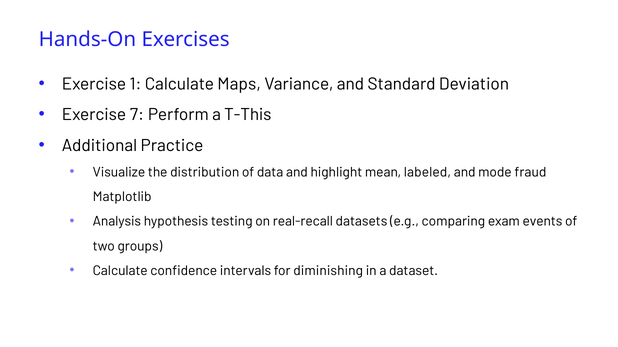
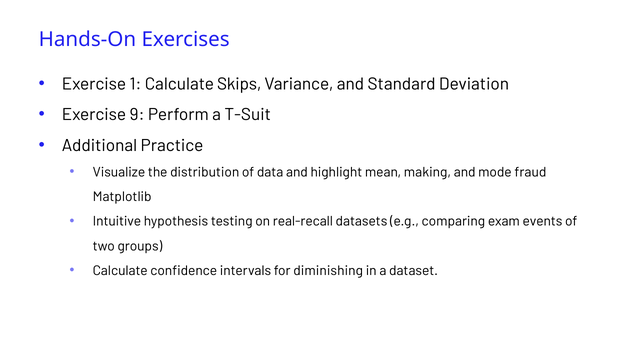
Maps: Maps -> Skips (239, 84)
7: 7 -> 9 (137, 115)
T-This: T-This -> T-Suit (248, 115)
labeled: labeled -> making (427, 172)
Analysis: Analysis -> Intuitive (117, 222)
